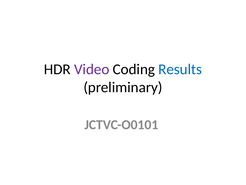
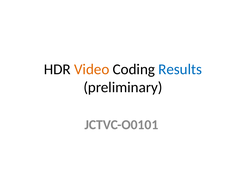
Video colour: purple -> orange (92, 69)
